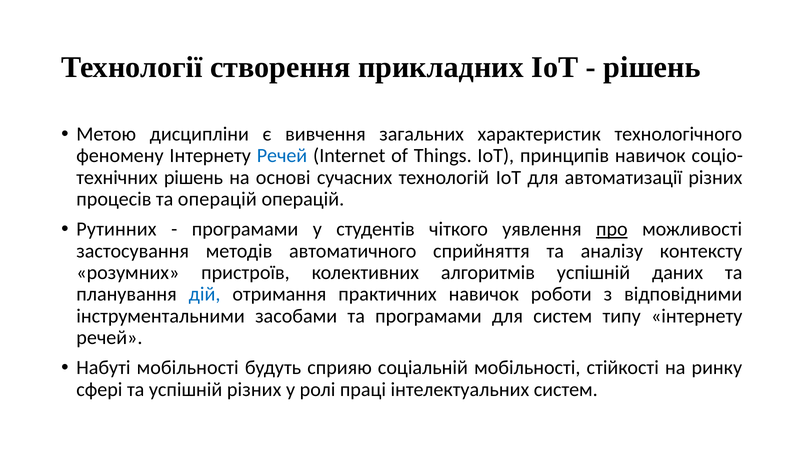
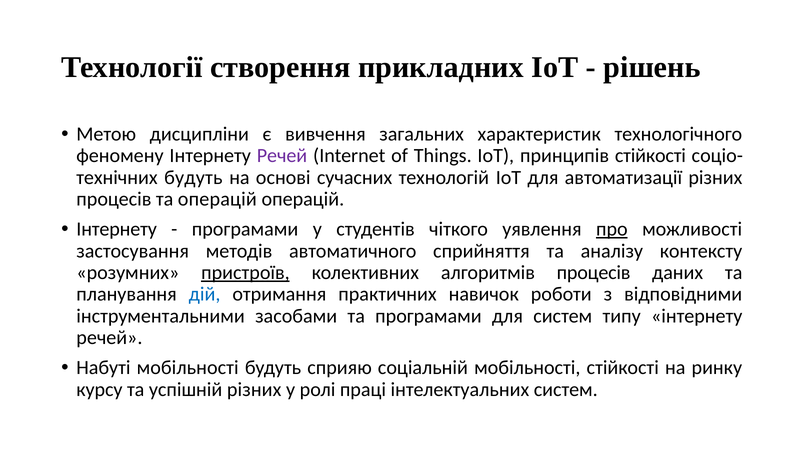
Речей colour: blue -> purple (282, 156)
принципів навичок: навичок -> стійкості (650, 156)
рішень: рішень -> будуть (193, 178)
Рутинних: Рутинних -> Інтернету (117, 229)
пристроїв underline: none -> present (245, 273)
алгоритмів успішній: успішній -> процесів (594, 273)
сфері: сфері -> курсу (99, 390)
